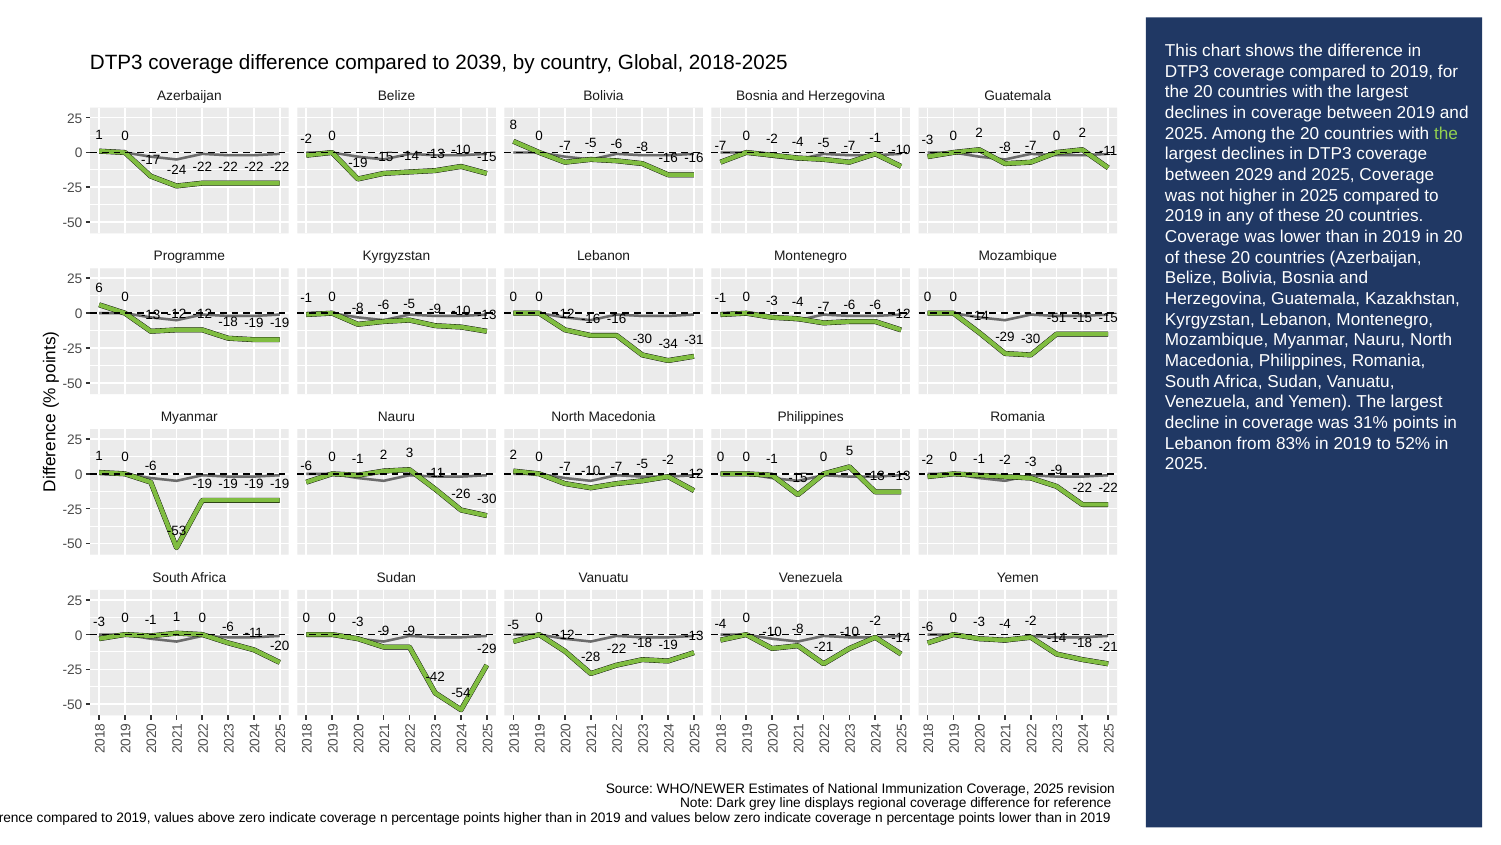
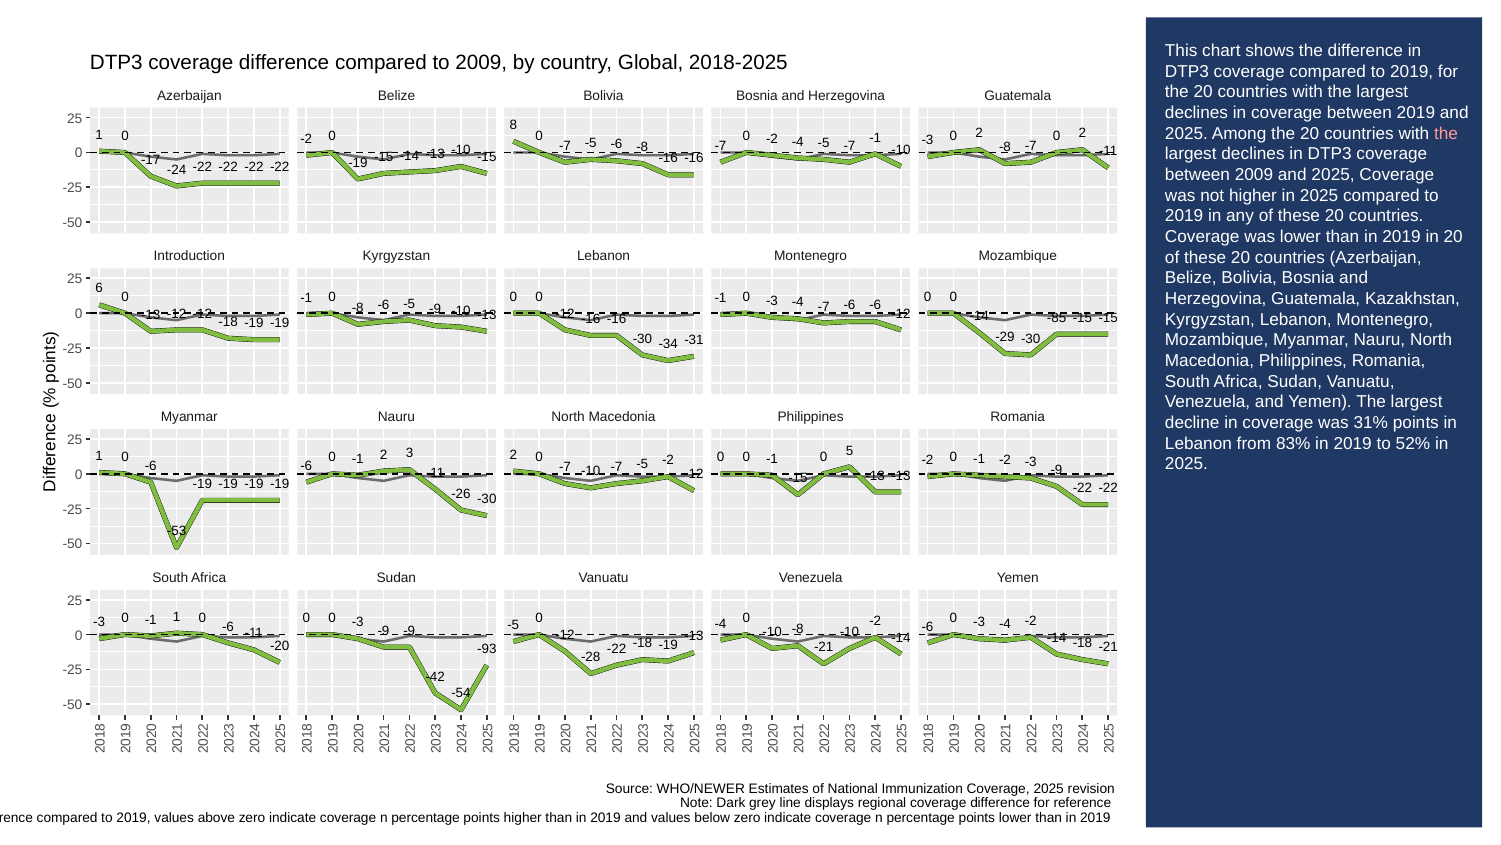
to 2039: 2039 -> 2009 (481, 62)
the colour: light green -> pink (1446, 133)
between 2029: 2029 -> 2009 (1254, 175)
Programme: Programme -> Introduction (189, 256)
-51: -51 -> -85 (1057, 318)
-29: -29 -> -93 (487, 648)
